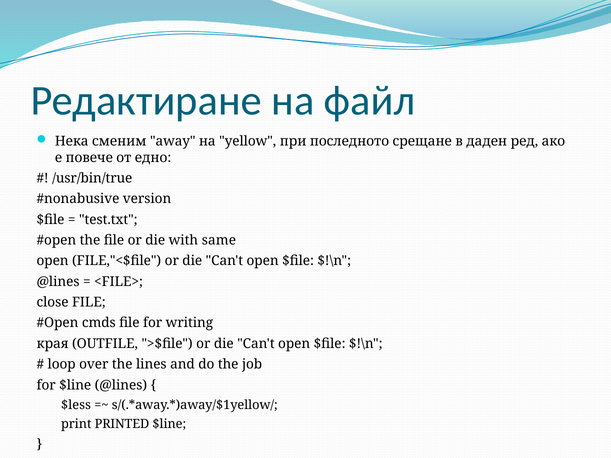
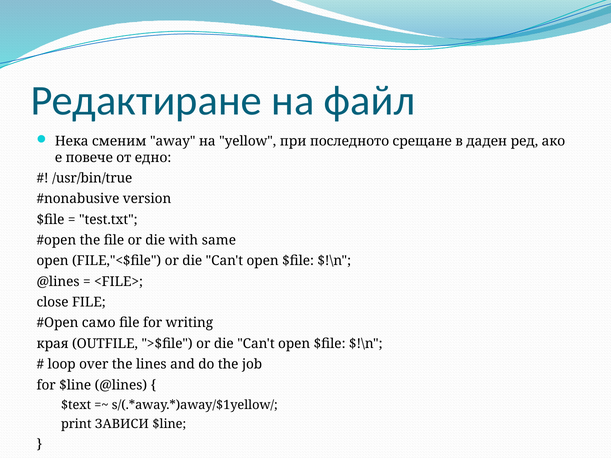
cmds: cmds -> само (99, 323)
$less: $less -> $text (76, 405)
PRINTED: PRINTED -> ЗАВИСИ (122, 424)
